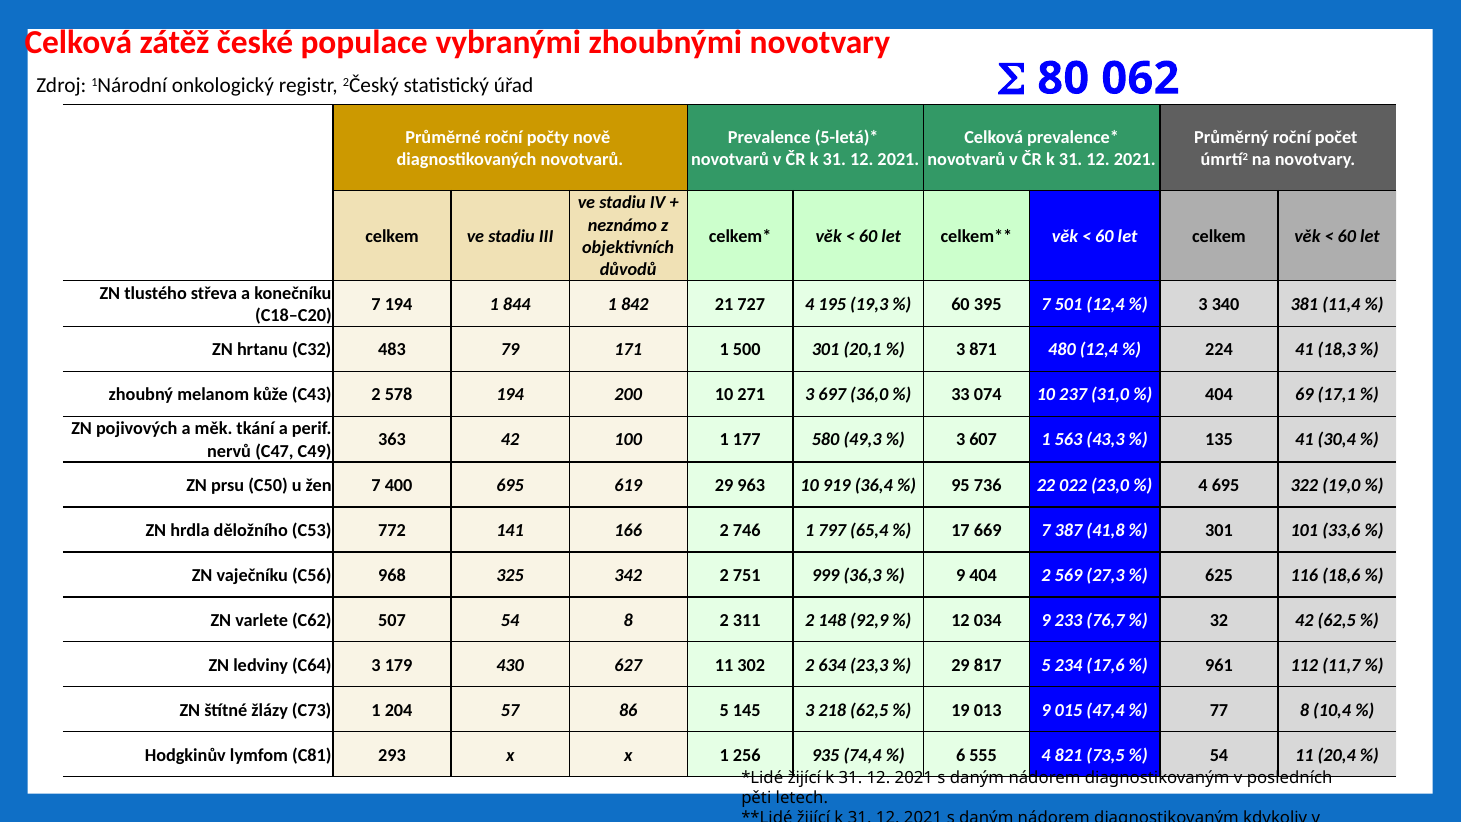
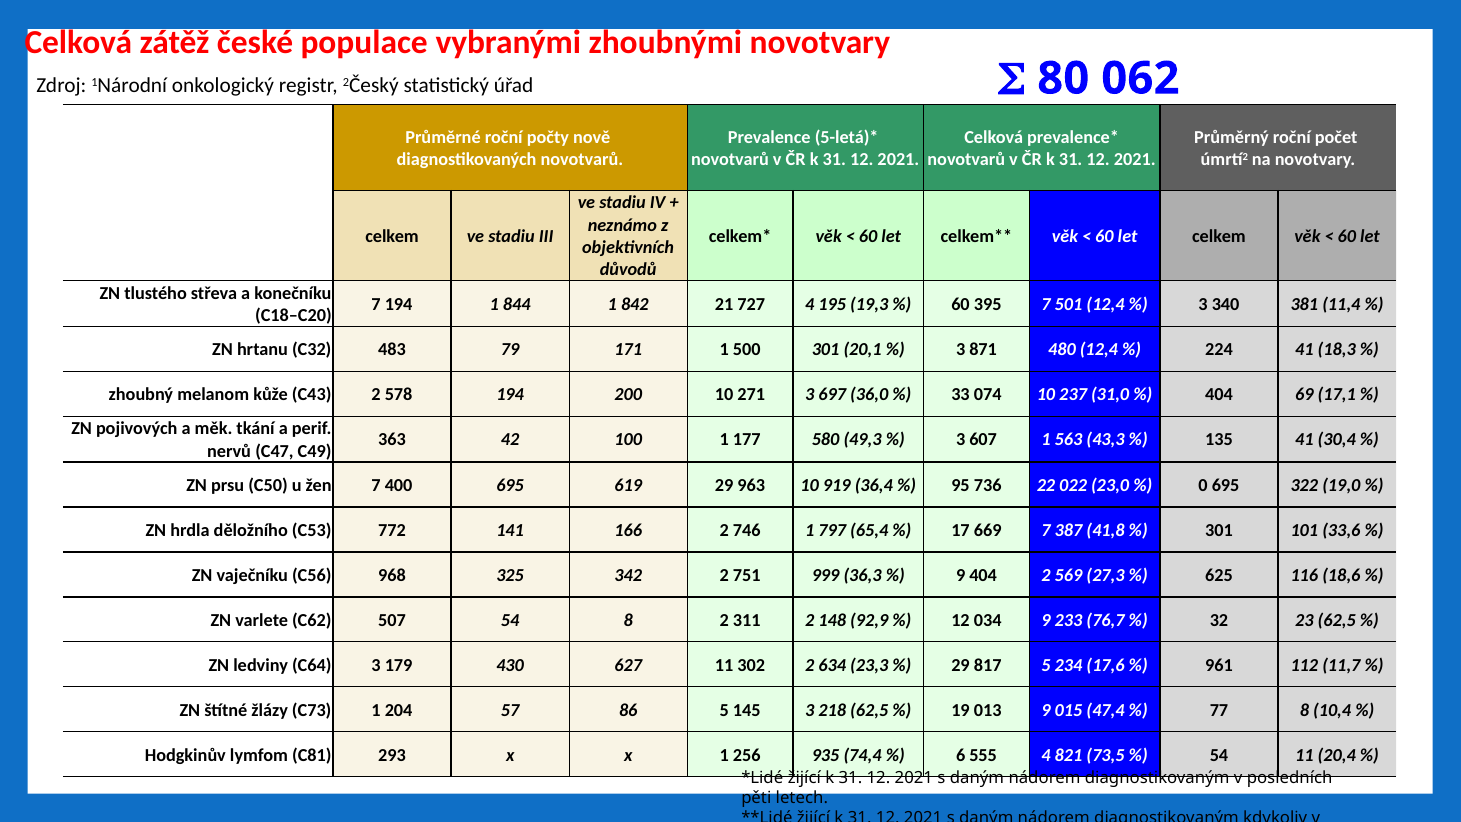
4: 4 -> 0 (1203, 485)
32 42: 42 -> 23 (1304, 620)
